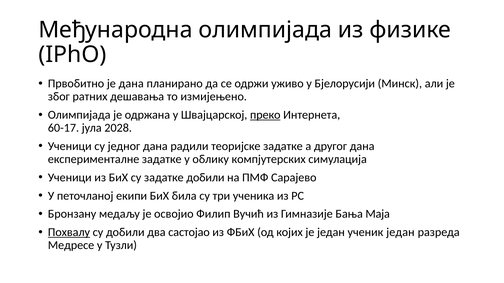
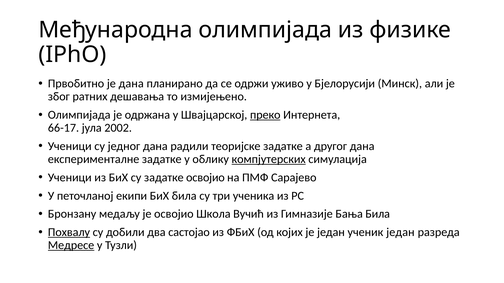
60-17: 60-17 -> 66-17 (63, 128)
2028: 2028 -> 2002 (118, 128)
компјутерских underline: none -> present (269, 159)
задатке добили: добили -> освојио (205, 178)
Филип: Филип -> Школа (213, 214)
Бања Маја: Маја -> Била (378, 214)
Медресе underline: none -> present (71, 246)
